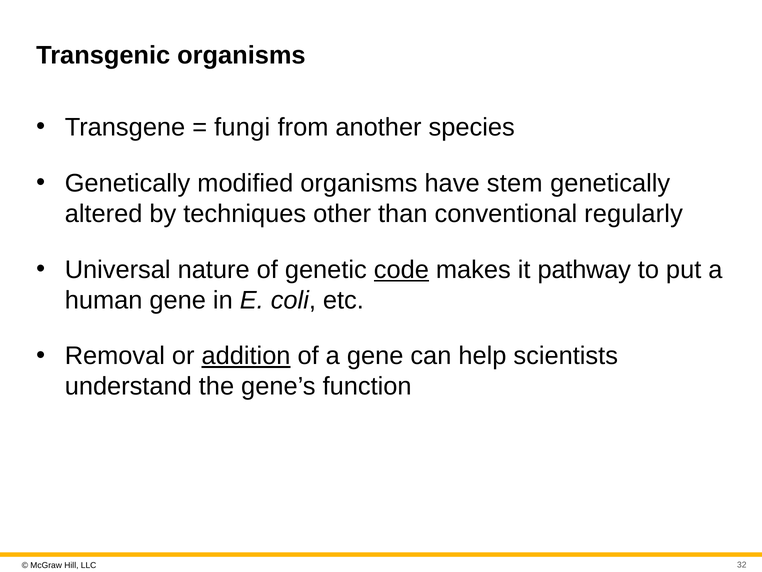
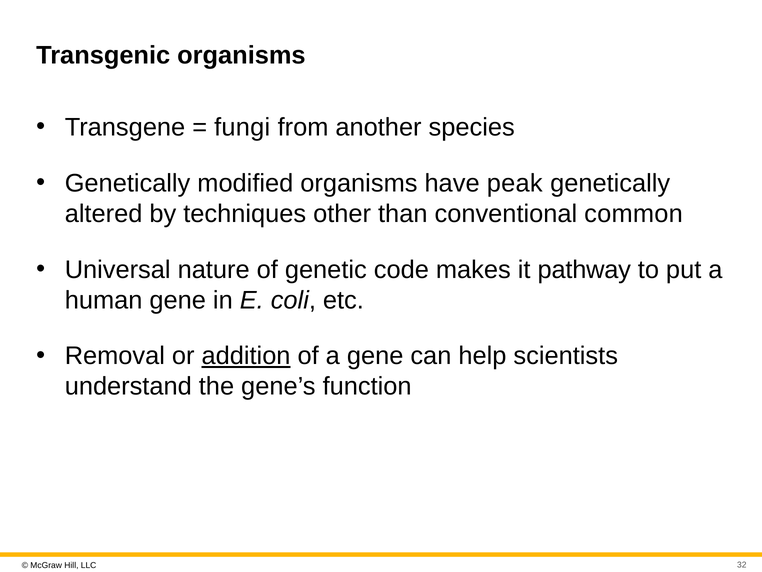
stem: stem -> peak (515, 183)
regularly: regularly -> common (634, 214)
code underline: present -> none (401, 269)
